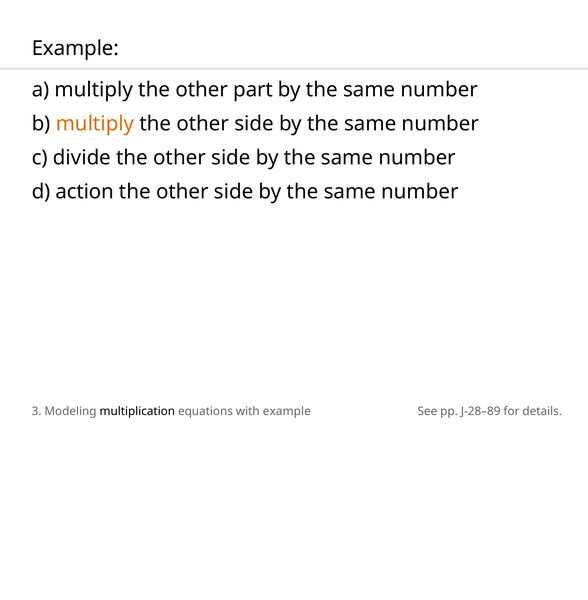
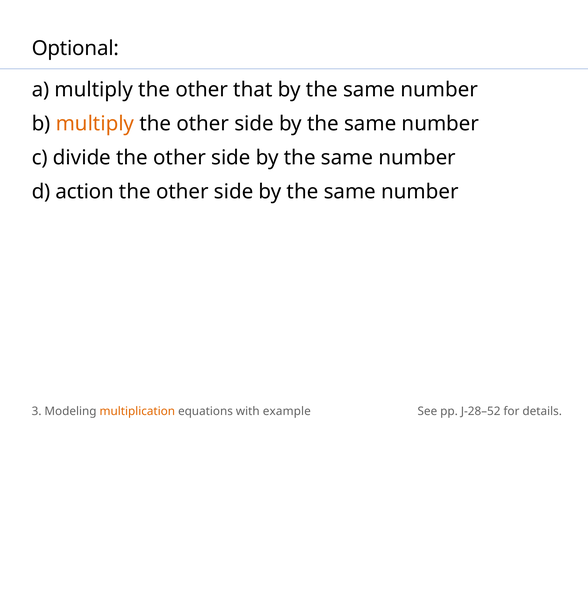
Example: Example -> Optional (75, 49)
part: part -> that (253, 90)
multiplication colour: black -> orange (137, 411)
J-28–89: J-28–89 -> J-28–52 (481, 411)
